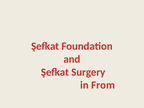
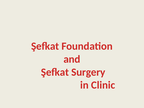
From: From -> Clinic (103, 85)
